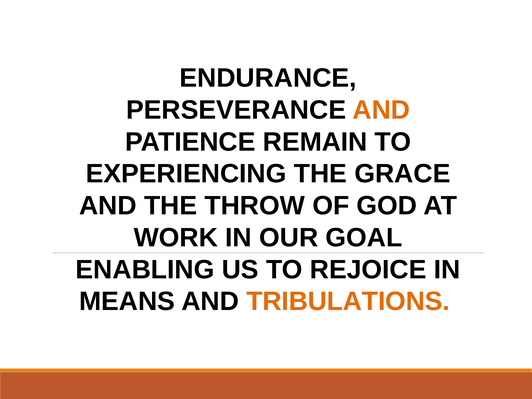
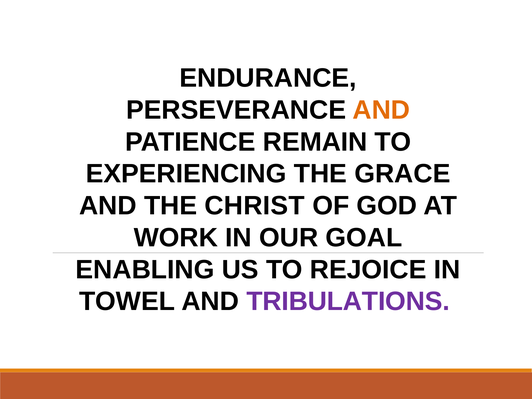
THROW: THROW -> CHRIST (255, 206)
MEANS: MEANS -> TOWEL (127, 301)
TRIBULATIONS colour: orange -> purple (348, 301)
